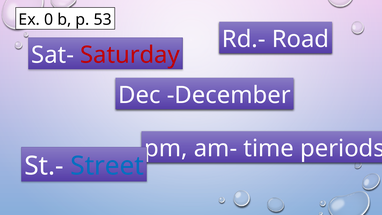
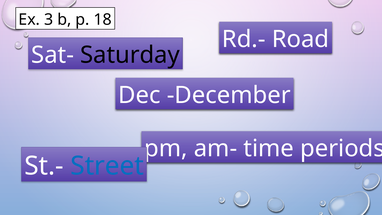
0: 0 -> 3 (49, 20)
53: 53 -> 18 (103, 20)
Saturday colour: red -> black (130, 55)
